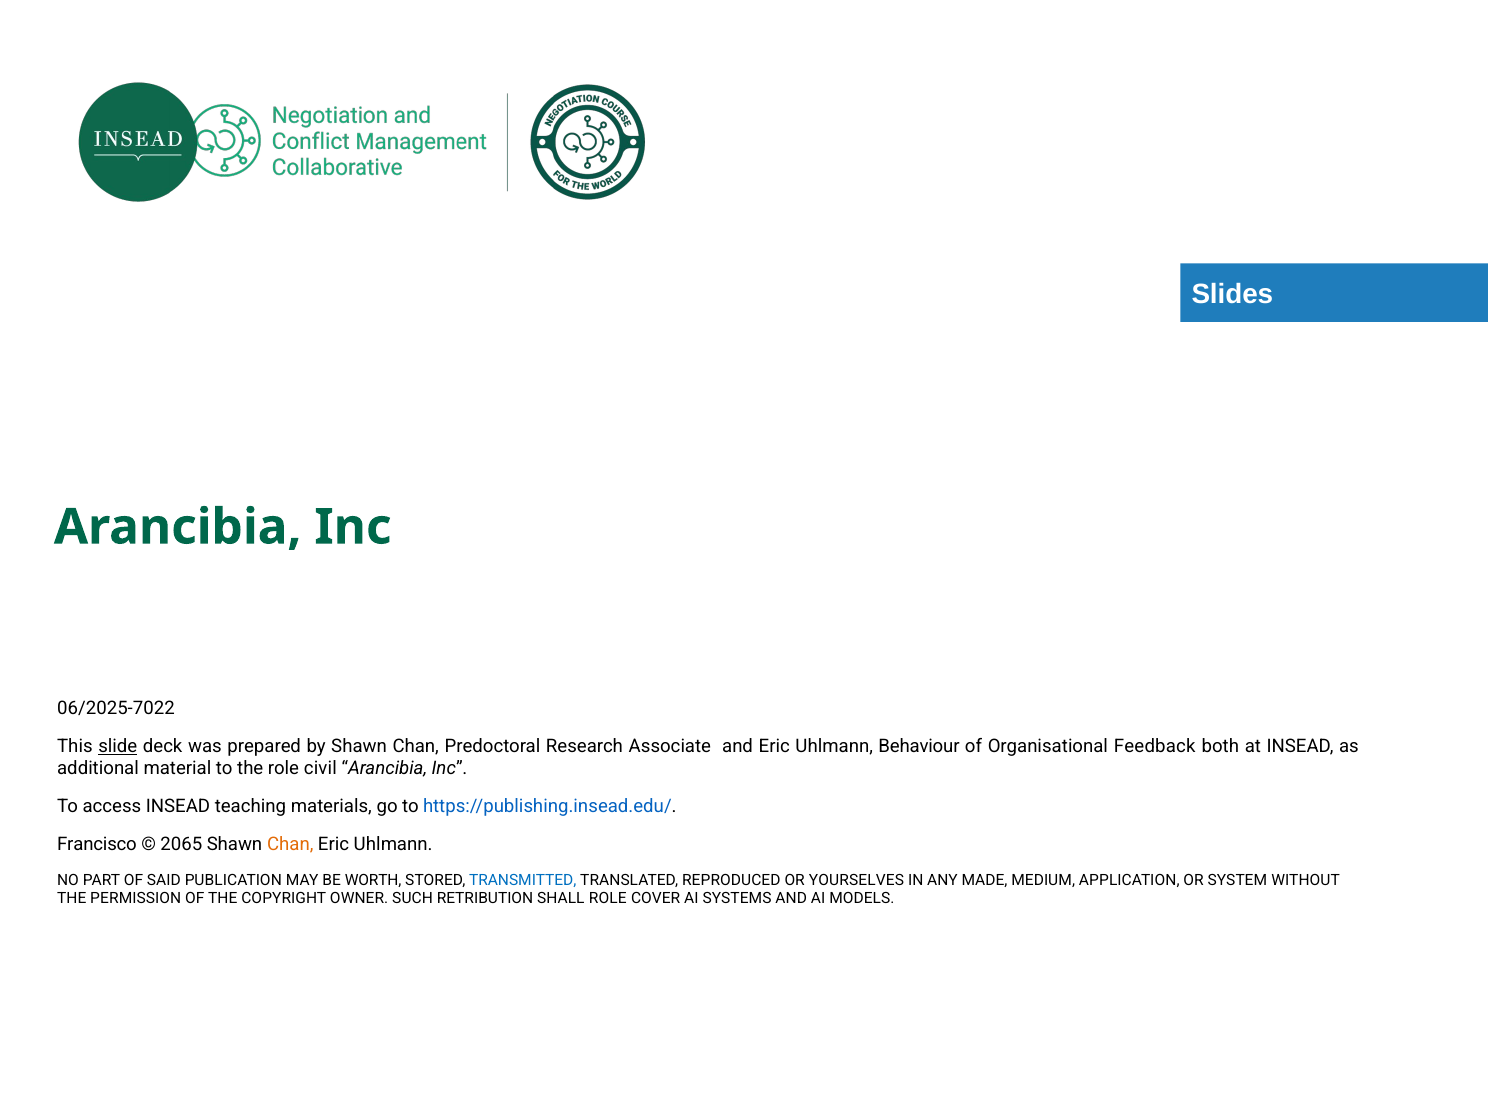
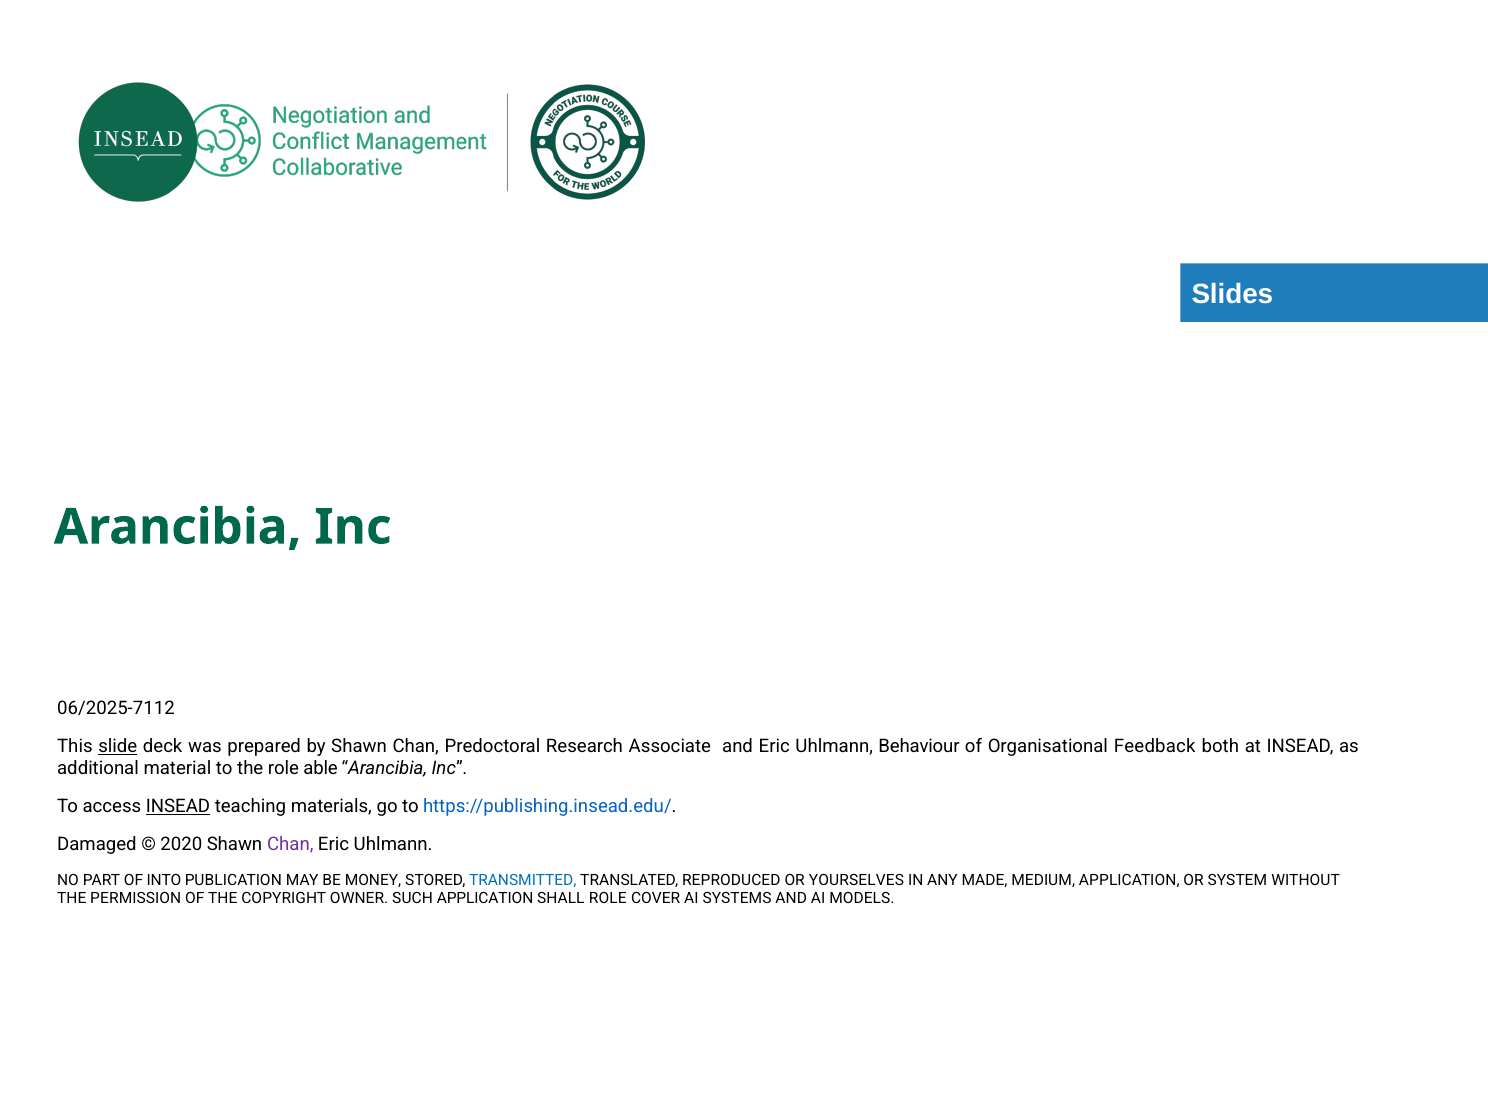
06/2025-7022: 06/2025-7022 -> 06/2025-7112 (116, 708)
civil: civil -> able (321, 769)
INSEAD underline: none -> present (178, 806)
Francisco: Francisco -> Damaged (97, 844)
2065: 2065 -> 2020 (181, 844)
Chan colour: orange -> purple (290, 844)
SAID: SAID -> INTO (164, 880)
WORTH: WORTH -> MONEY (373, 880)
SUCH RETRIBUTION: RETRIBUTION -> APPLICATION (485, 899)
